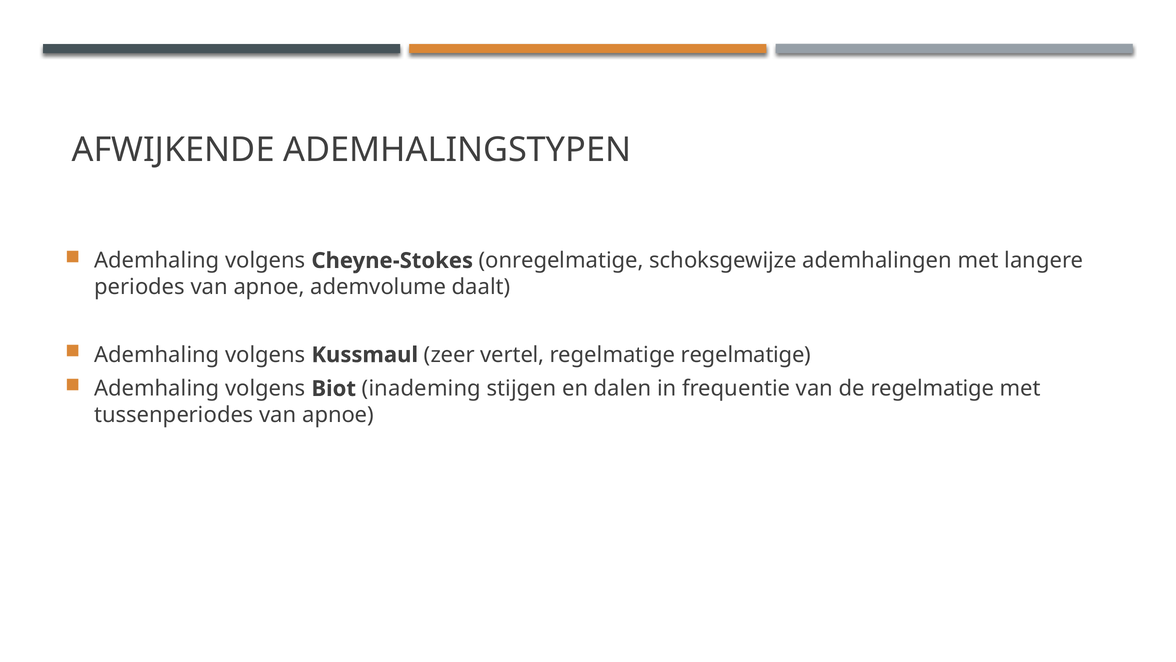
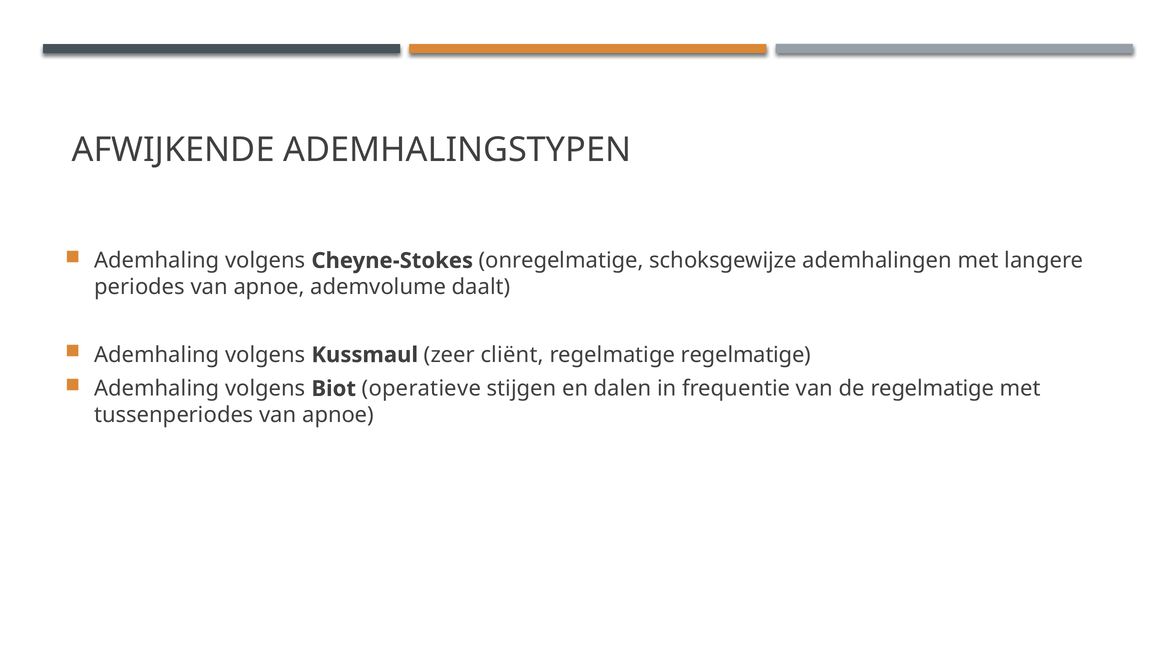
vertel: vertel -> cliënt (512, 355)
inademing: inademing -> operatieve (421, 388)
